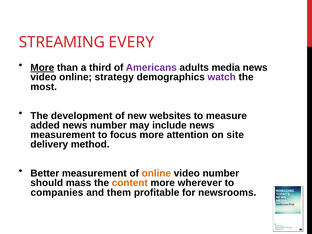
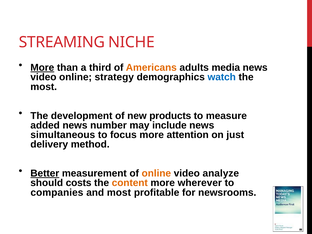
EVERY: EVERY -> NICHE (131, 42)
Americans colour: purple -> orange (151, 68)
watch colour: purple -> blue (222, 77)
websites: websites -> products (170, 116)
measurement: measurement -> simultaneous (63, 135)
site: site -> just (235, 135)
Better underline: none -> present (45, 173)
video number: number -> analyze (221, 173)
mass: mass -> costs (79, 183)
and them: them -> most (119, 192)
